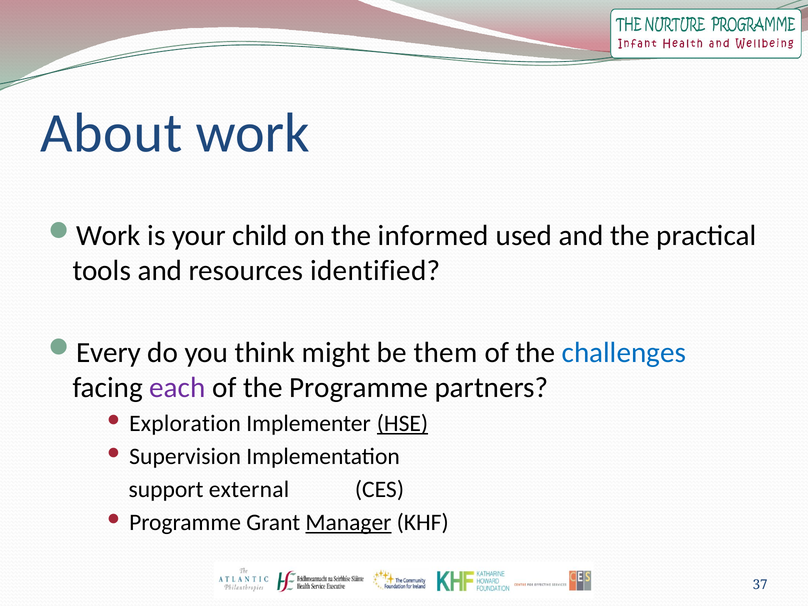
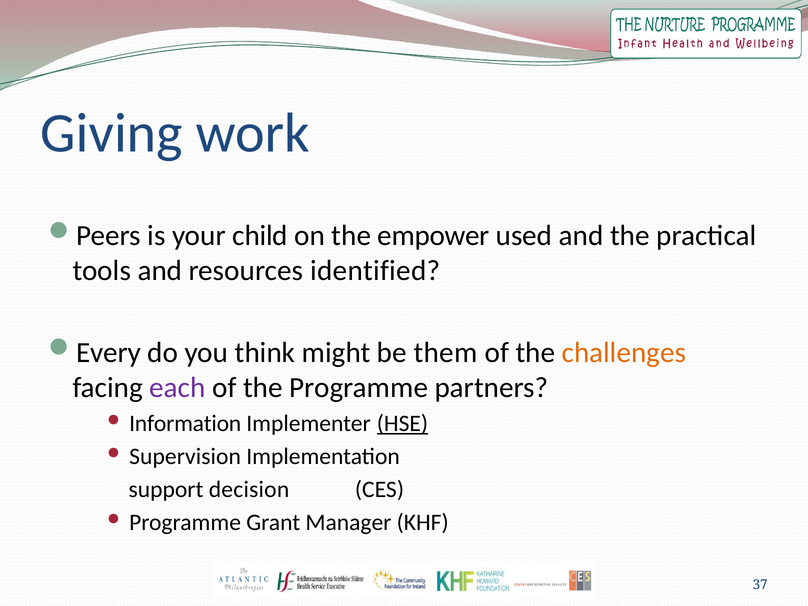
About: About -> Giving (112, 133)
Work: Work -> Peers (108, 236)
informed: informed -> empower (434, 236)
challenges colour: blue -> orange (624, 352)
Exploration: Exploration -> Information (185, 423)
external: external -> decision (249, 489)
Manager underline: present -> none (348, 522)
